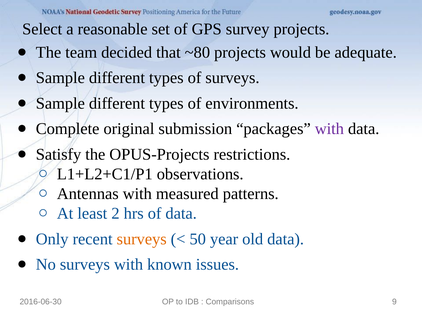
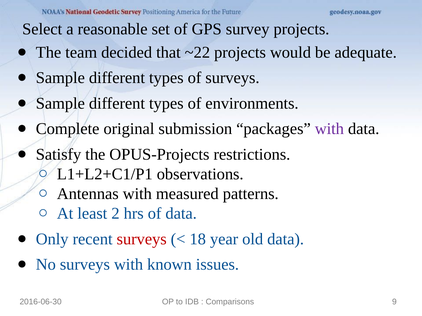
~80: ~80 -> ~22 (197, 52)
surveys colour: orange -> red (142, 239)
50: 50 -> 18 (198, 239)
